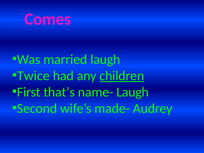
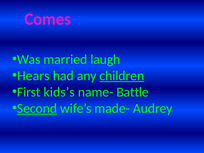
Twice: Twice -> Hears (33, 76)
that’s: that’s -> kids’s (59, 92)
name- Laugh: Laugh -> Battle (133, 92)
Second underline: none -> present (37, 108)
